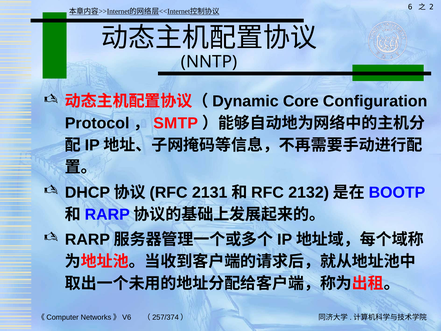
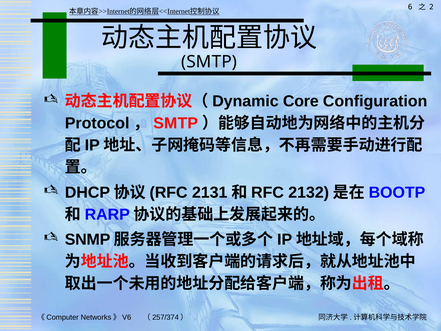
NNTP: NNTP -> SMTP (209, 62)
RARP: RARP -> SNMP (88, 239)
